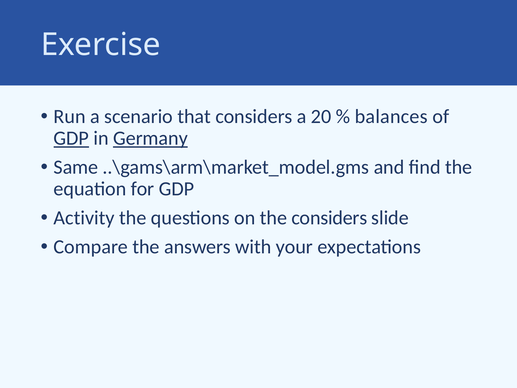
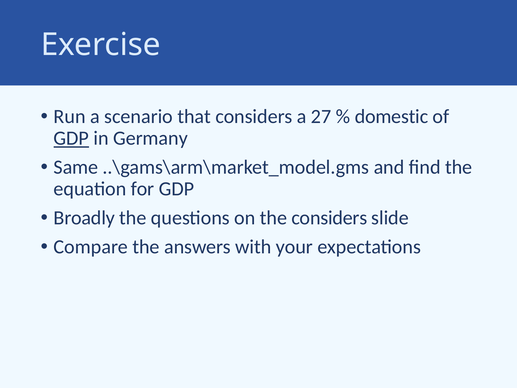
20: 20 -> 27 (321, 117)
balances: balances -> domestic (391, 117)
Germany underline: present -> none (150, 138)
Activity: Activity -> Broadly (84, 218)
